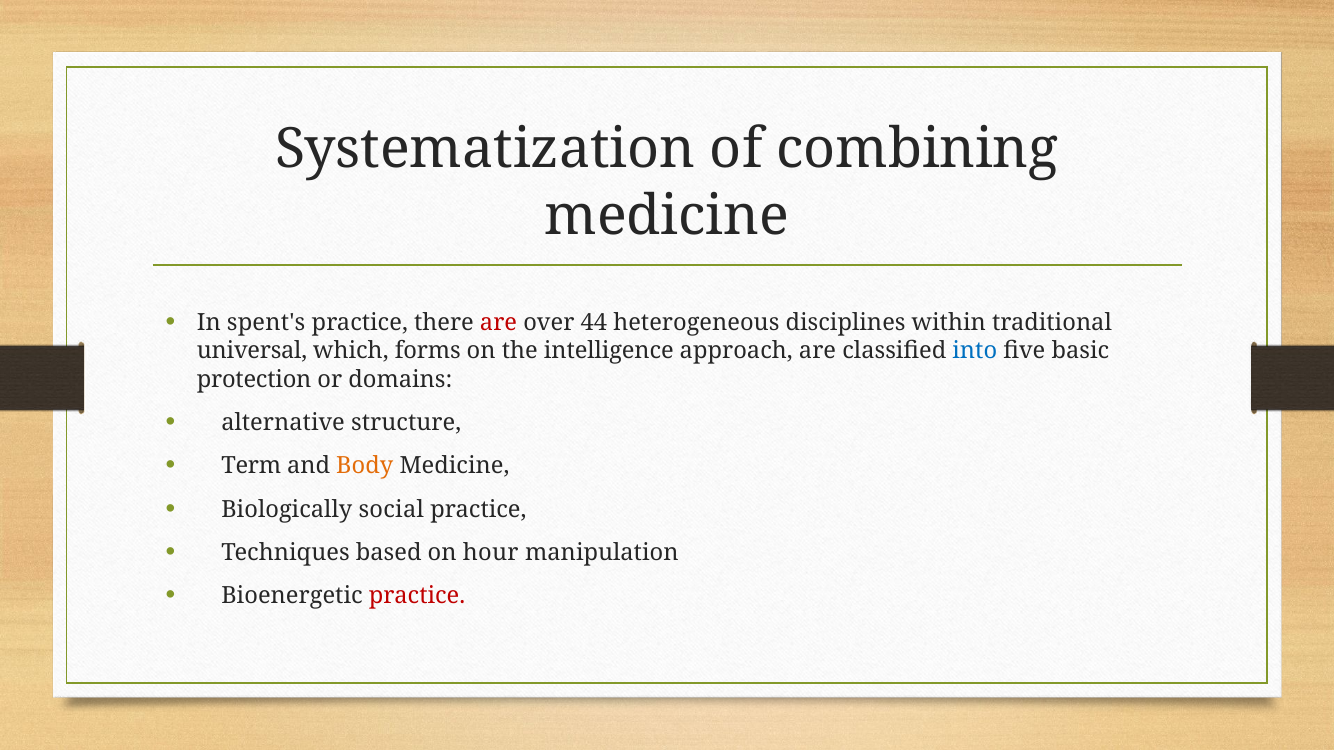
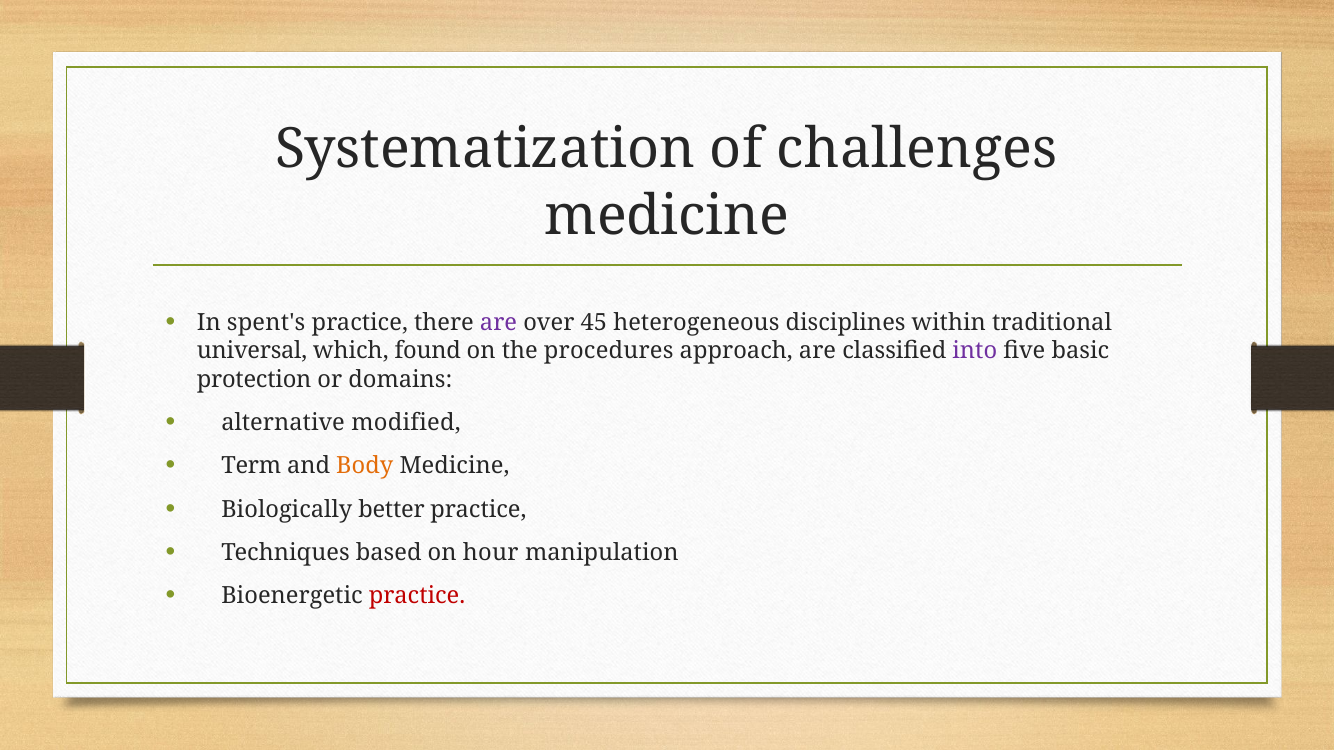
combining: combining -> challenges (917, 150)
are colour: red -> purple (499, 323)
44: 44 -> 45 (594, 323)
forms: forms -> found (428, 351)
intelligence: intelligence -> procedures (609, 351)
into colour: blue -> purple (975, 351)
structure: structure -> modified (406, 423)
social: social -> better (391, 510)
